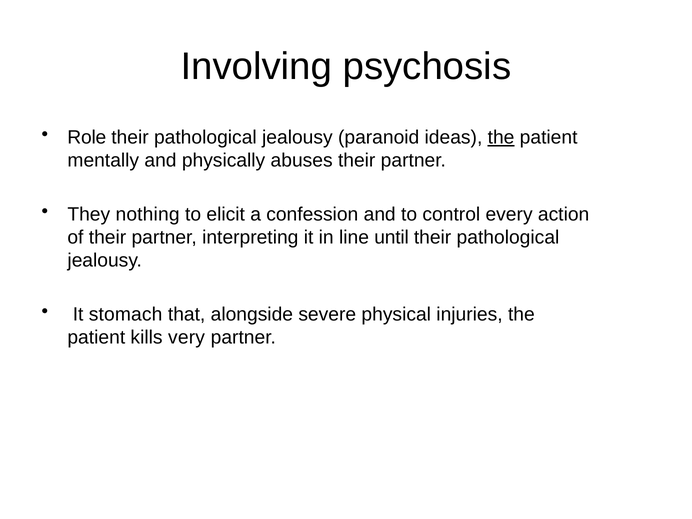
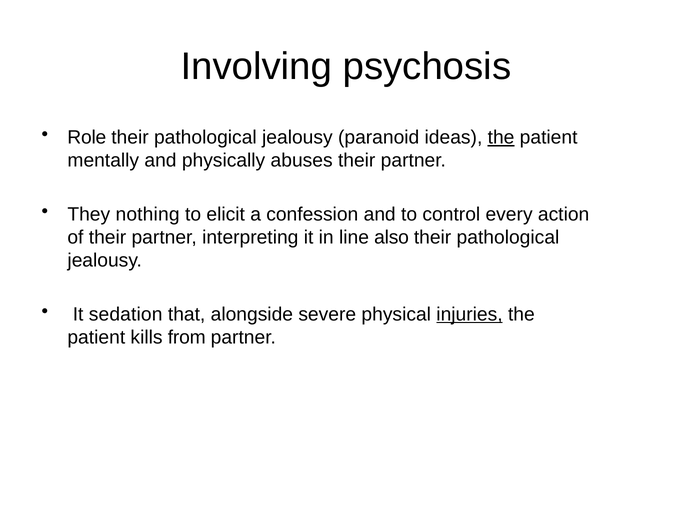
until: until -> also (392, 237)
stomach: stomach -> sedation (126, 314)
injuries underline: none -> present (469, 314)
very: very -> from (187, 337)
